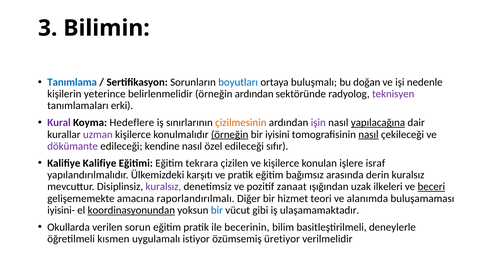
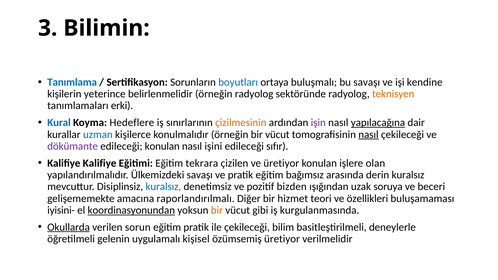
bu doğan: doğan -> savaşı (367, 82)
nedenle: nedenle -> kendine (425, 82)
örneğin ardından: ardından -> radyolog (254, 94)
teknisyen colour: purple -> orange (393, 94)
Kural colour: purple -> blue (59, 123)
uzman colour: purple -> blue (98, 134)
örneğin underline: present -> none (230, 134)
iyisini: iyisini -> vücut (277, 134)
edileceği kendine: kendine -> konulan (162, 146)
özel: özel -> işini (213, 146)
ve kişilerce: kişilerce -> üretiyor (281, 163)
israf: israf -> olan (375, 163)
Ülkemizdeki karşıtı: karşıtı -> savaşı (200, 175)
kuralsız colour: purple -> blue (163, 187)
zanaat: zanaat -> bizden (292, 187)
ilkeleri: ilkeleri -> soruya (388, 187)
beceri underline: present -> none (431, 187)
alanımda: alanımda -> özellikleri (367, 199)
bir colour: blue -> orange (217, 210)
ulaşamamaktadır: ulaşamamaktadır -> kurgulanmasında (320, 210)
Okullarda underline: none -> present (69, 227)
ile becerinin: becerinin -> çekileceği (247, 227)
kısmen: kısmen -> gelenin (113, 239)
istiyor: istiyor -> kişisel (196, 239)
